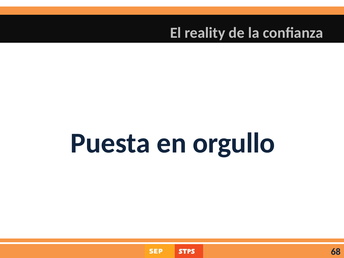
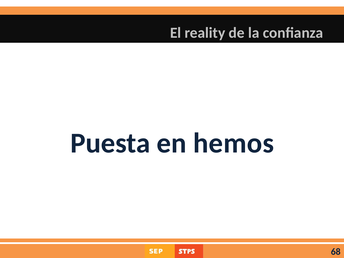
orgullo: orgullo -> hemos (234, 143)
